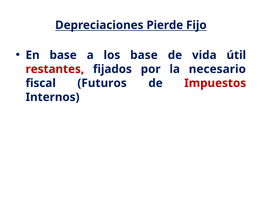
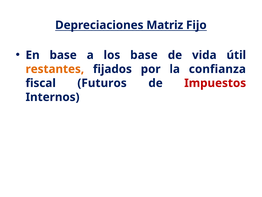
Pierde: Pierde -> Matriz (165, 25)
restantes colour: red -> orange (55, 69)
necesario: necesario -> confianza (217, 69)
